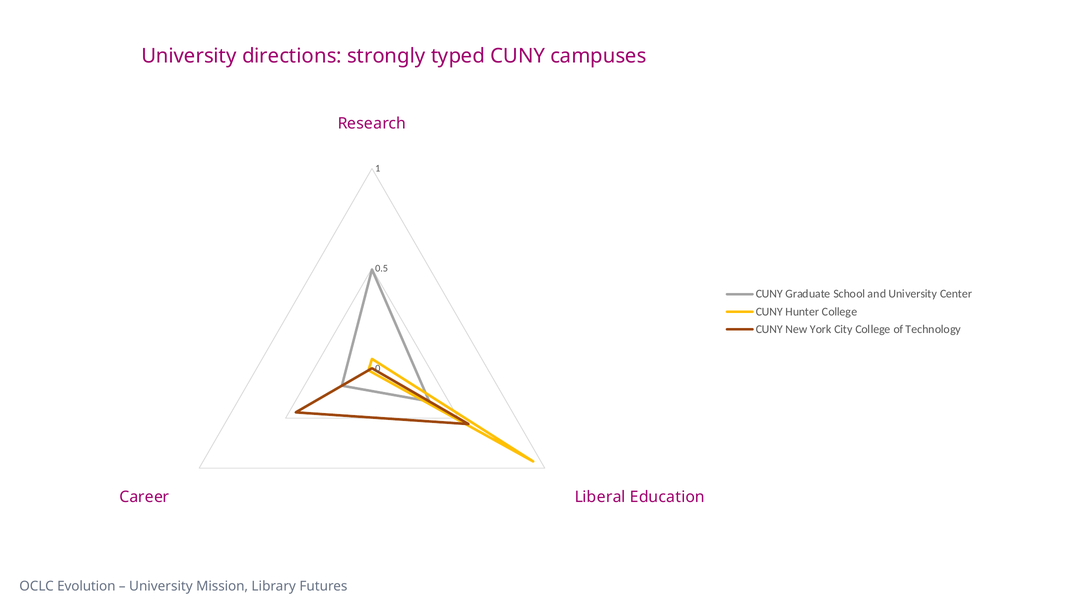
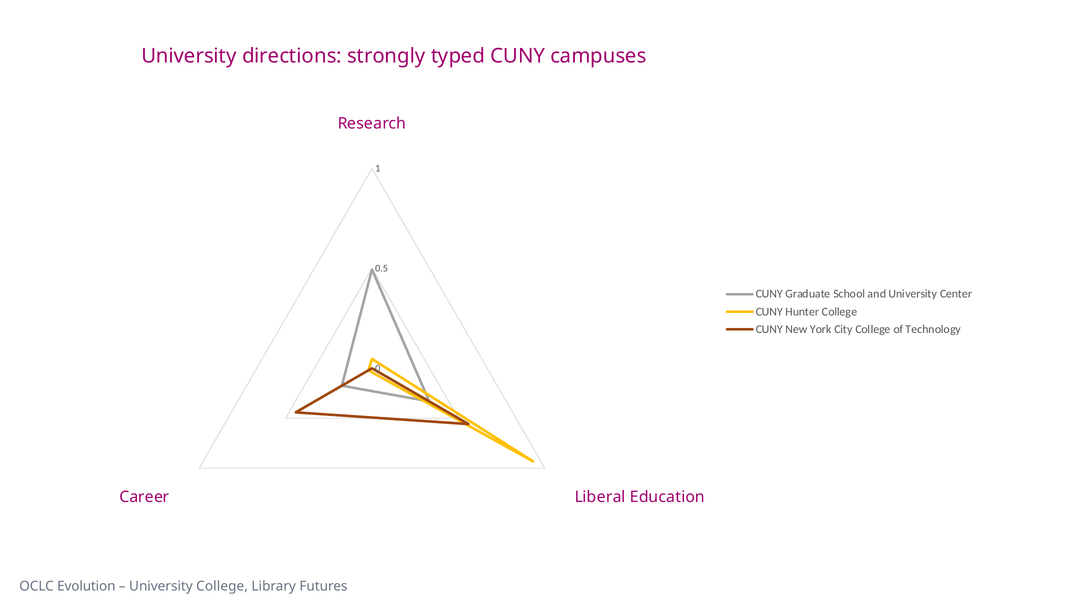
University Mission: Mission -> College (222, 586)
